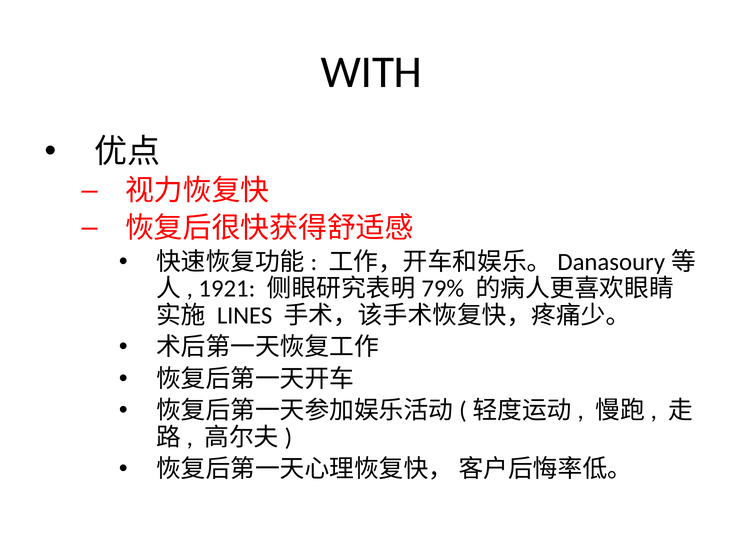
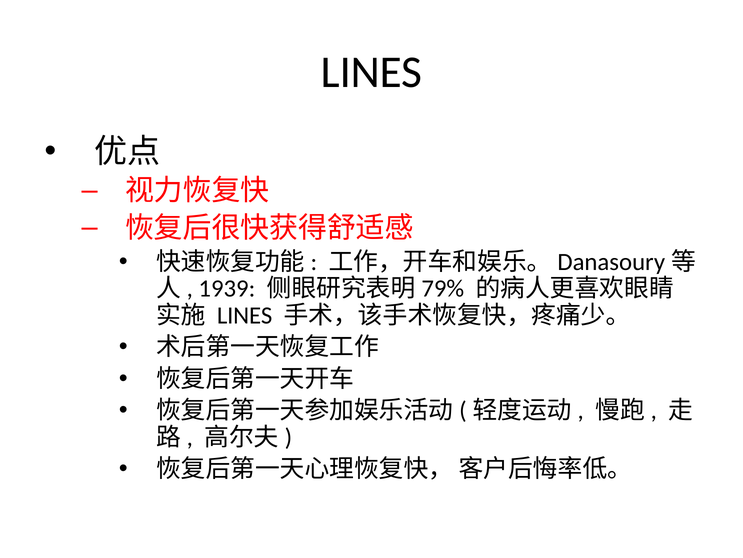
WITH: WITH -> LINES (372, 72)
1921: 1921 -> 1939 (227, 288)
